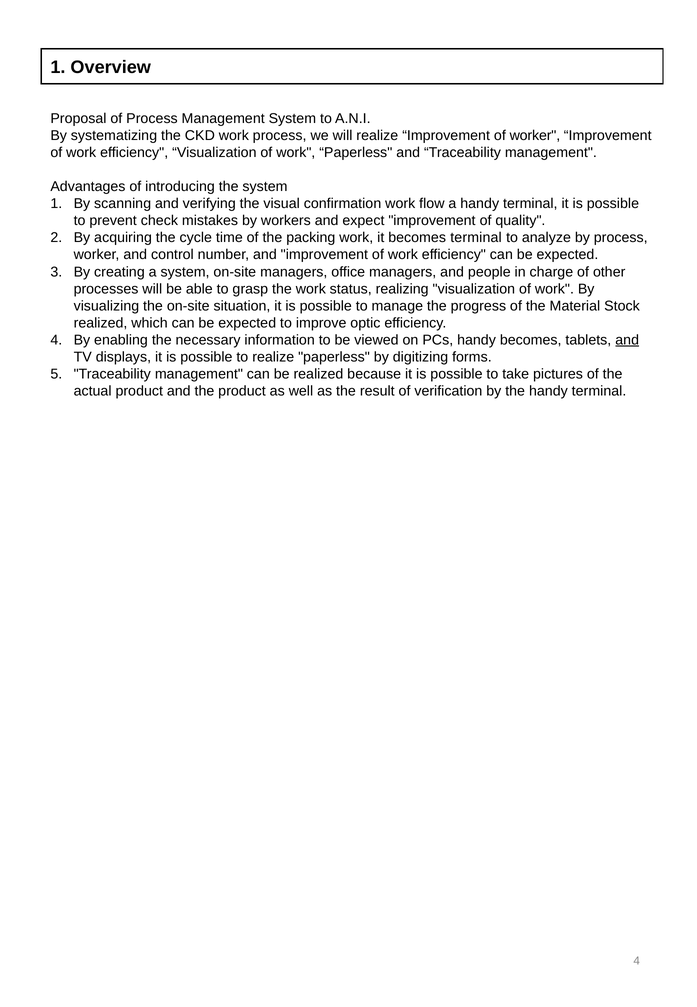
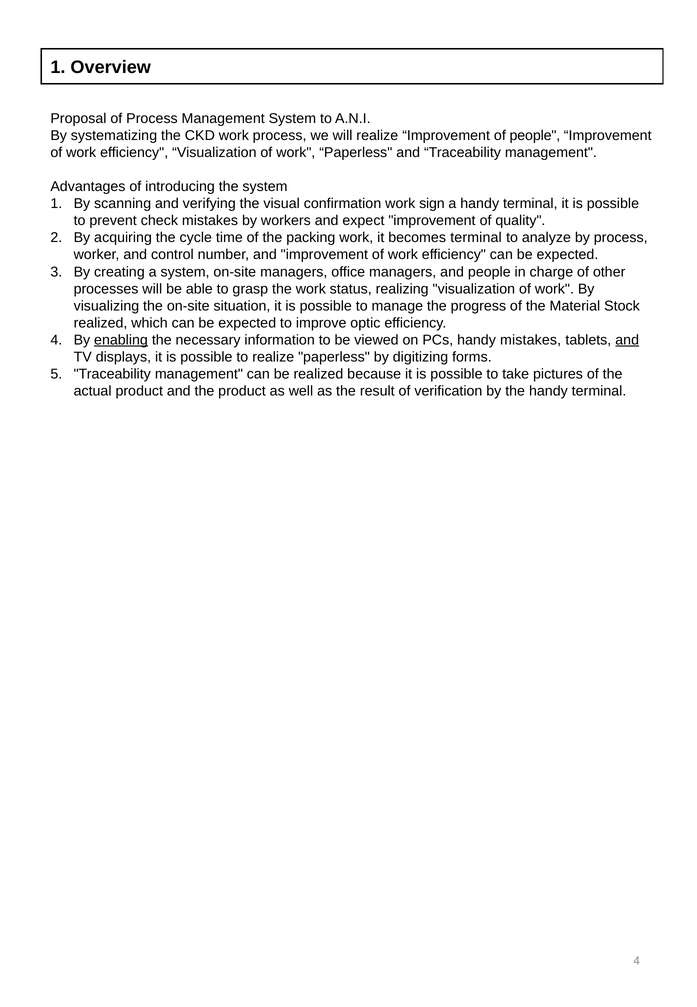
of worker: worker -> people (535, 135)
flow: flow -> sign (432, 204)
enabling underline: none -> present (121, 340)
handy becomes: becomes -> mistakes (531, 340)
